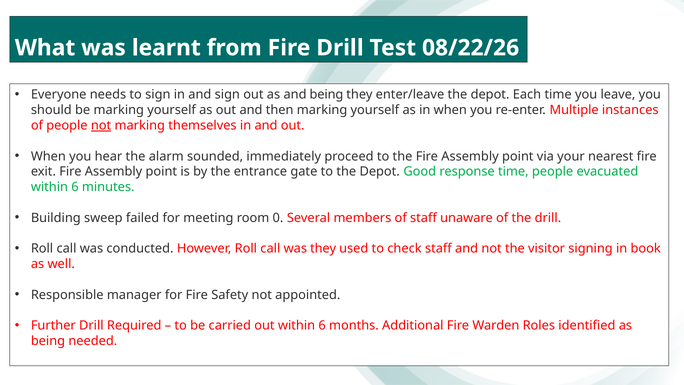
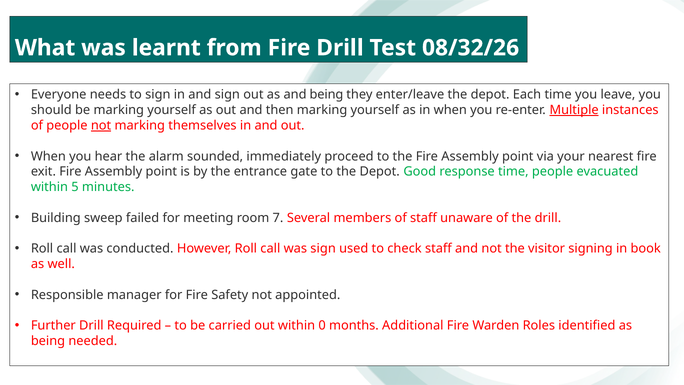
08/22/26: 08/22/26 -> 08/32/26 (471, 48)
Multiple underline: none -> present (574, 110)
6: 6 -> 5 (75, 187)
0: 0 -> 7 (278, 218)
was they: they -> sign (323, 249)
out within 6: 6 -> 0 (322, 325)
